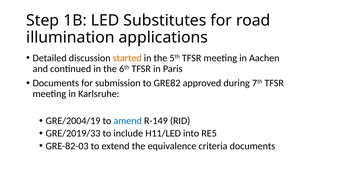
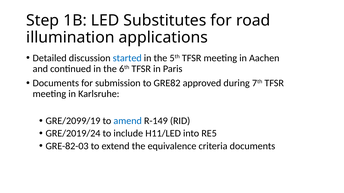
started colour: orange -> blue (127, 58)
GRE/2004/19: GRE/2004/19 -> GRE/2099/19 (73, 121)
GRE/2019/33: GRE/2019/33 -> GRE/2019/24 (73, 134)
